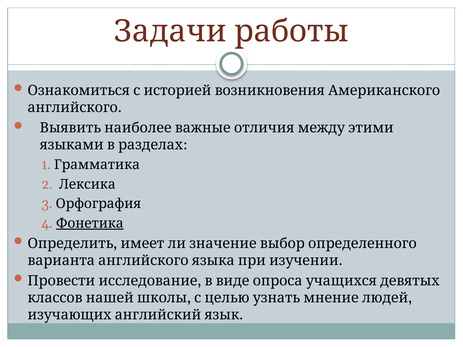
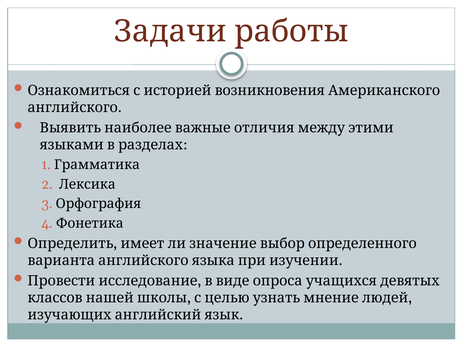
Фонетика underline: present -> none (90, 223)
